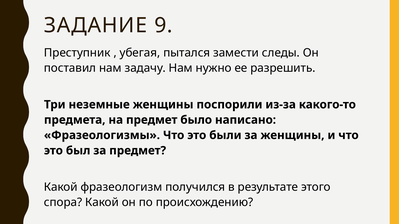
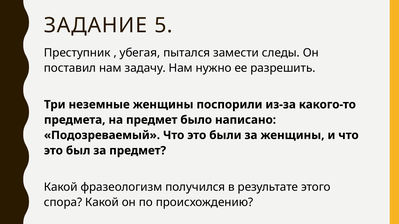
9: 9 -> 5 (163, 25)
Фразеологизмы: Фразеологизмы -> Подозреваемый (102, 135)
